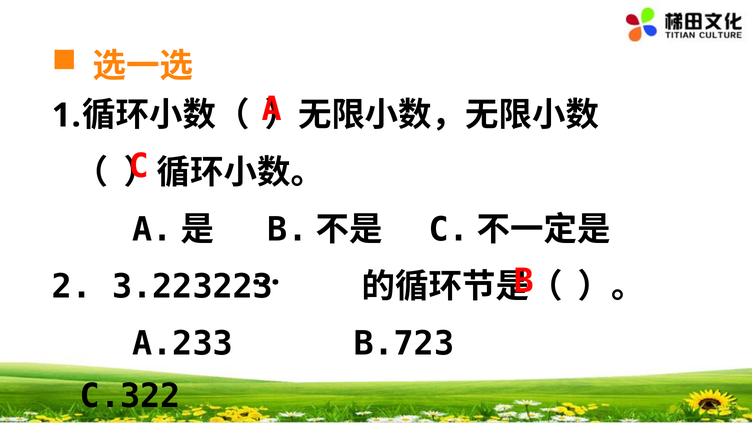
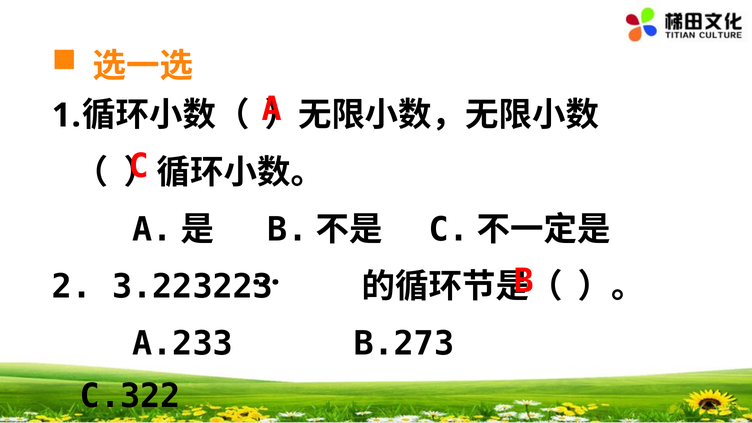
B.723: B.723 -> B.273 (404, 344)
